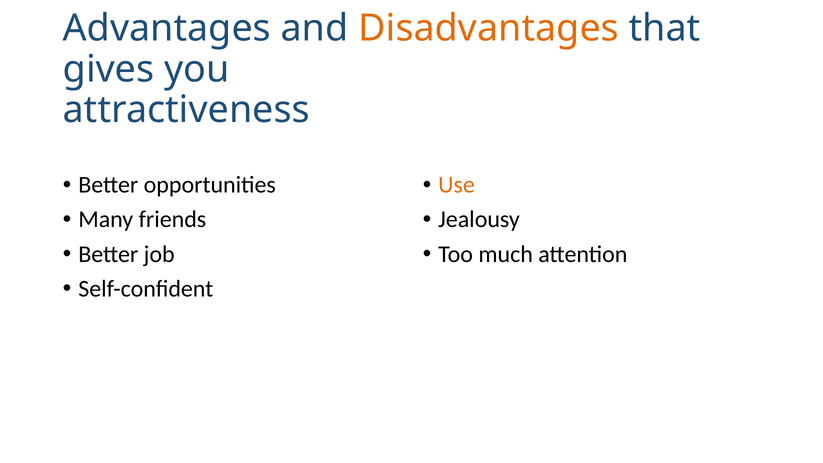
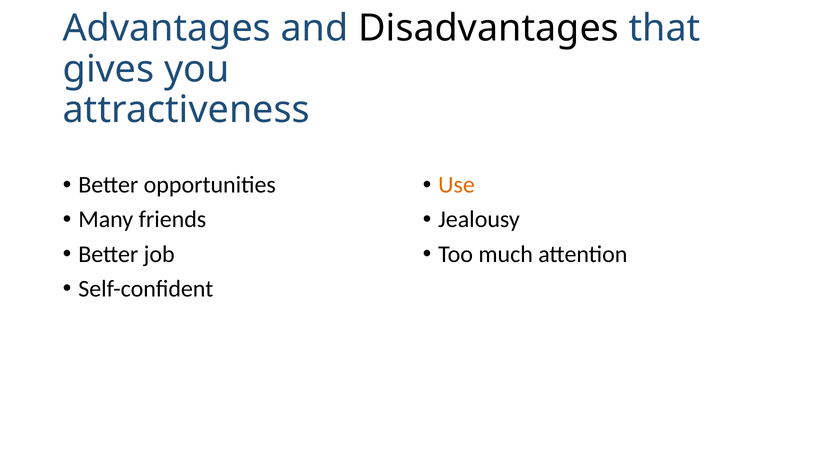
Disadvantages colour: orange -> black (489, 28)
